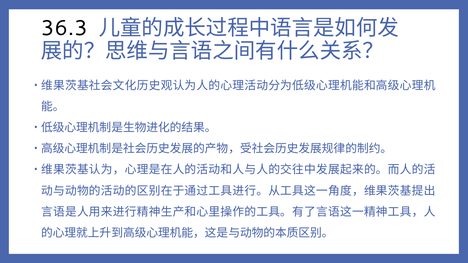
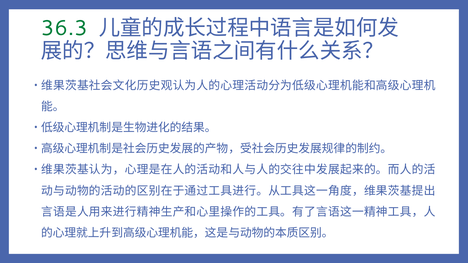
36.3 colour: black -> green (64, 28)
